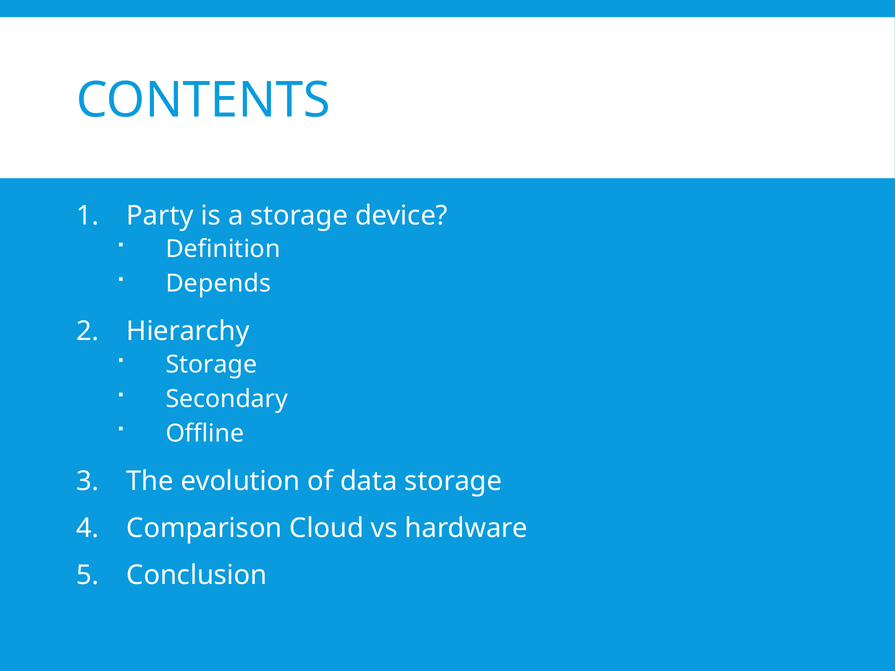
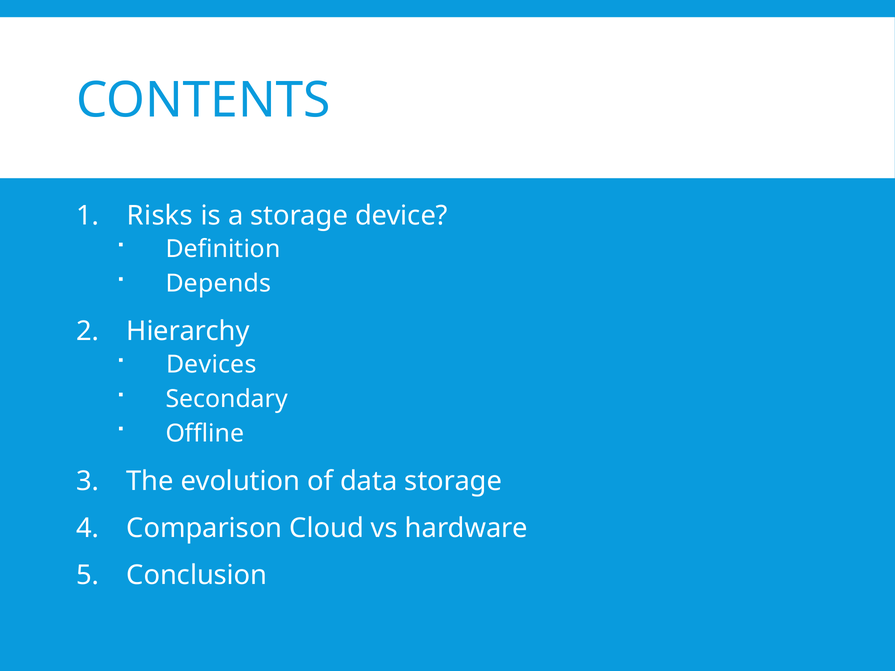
Party: Party -> Risks (160, 216)
Storage: Storage -> Devices (211, 365)
